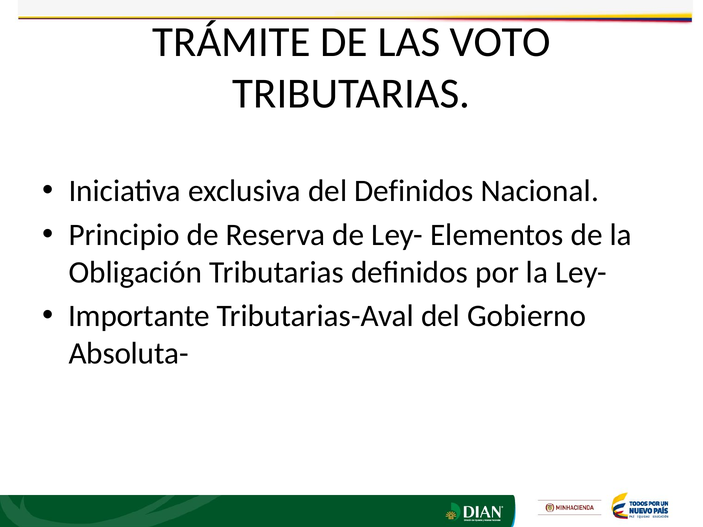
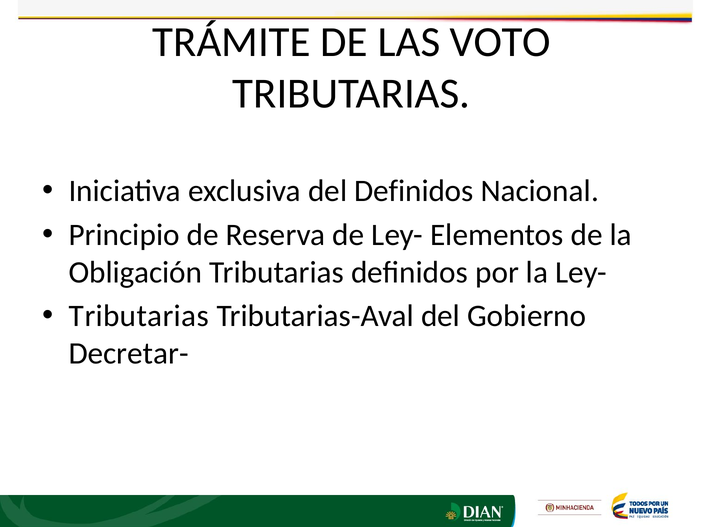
Importante: Importante -> Tributarias (139, 316)
Absoluta-: Absoluta- -> Decretar- (129, 354)
